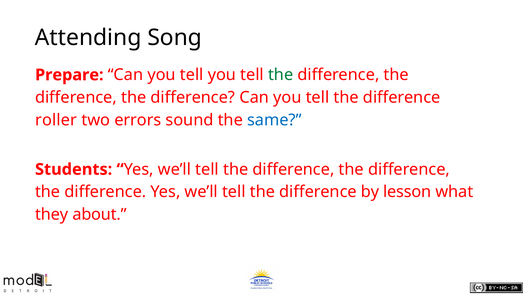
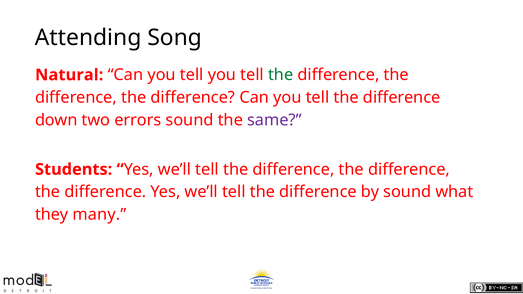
Prepare: Prepare -> Natural (69, 75)
roller: roller -> down (56, 120)
same colour: blue -> purple (274, 120)
by lesson: lesson -> sound (407, 192)
about: about -> many (99, 215)
